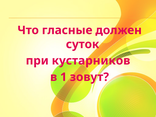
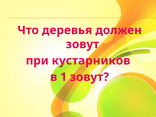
гласные: гласные -> деревья (67, 30)
суток: суток -> зовут (82, 44)
